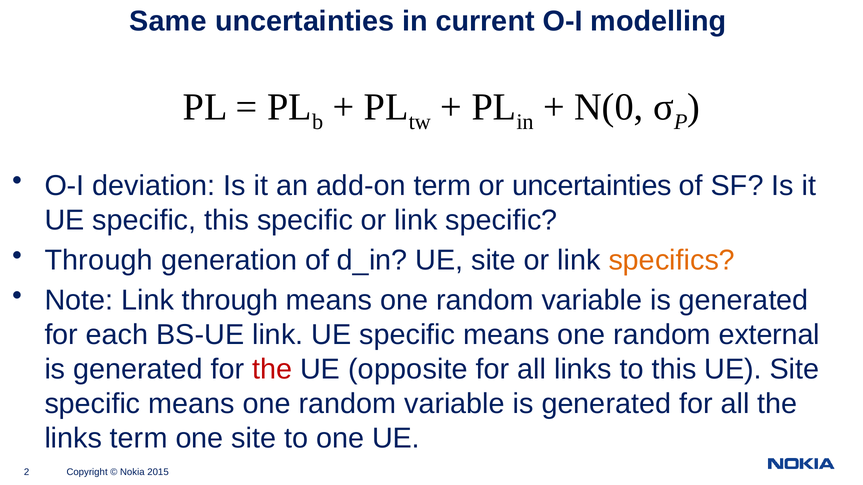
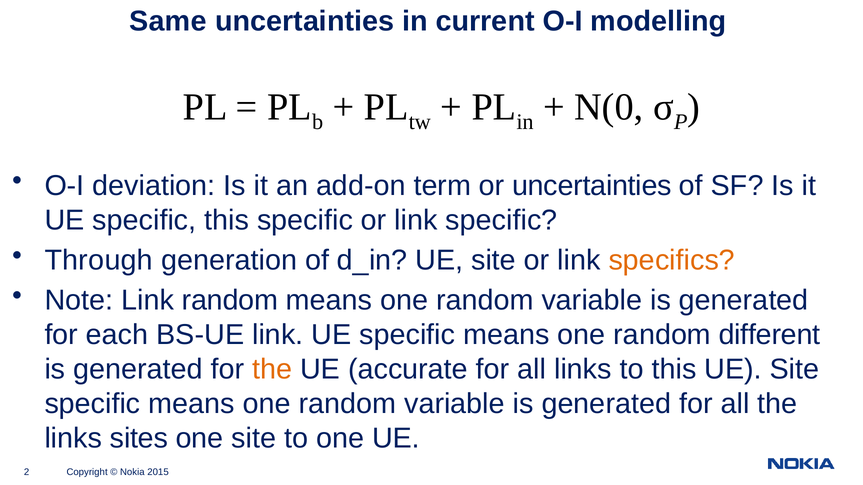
Link through: through -> random (230, 301)
external: external -> different (769, 335)
the colour: red -> orange (272, 370)
opposite: opposite -> accurate (408, 370)
links term: term -> sites (139, 439)
